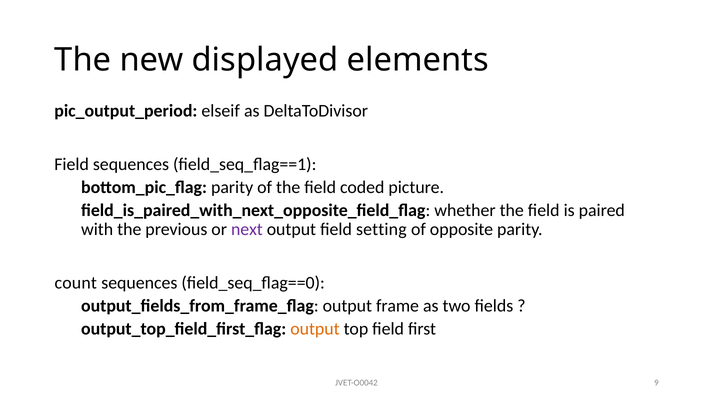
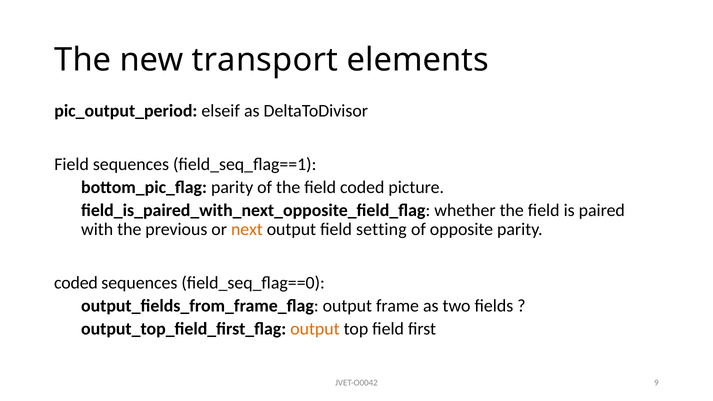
displayed: displayed -> transport (265, 60)
next colour: purple -> orange (247, 230)
count: count -> coded (76, 283)
